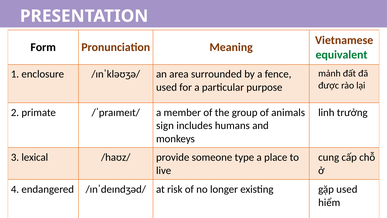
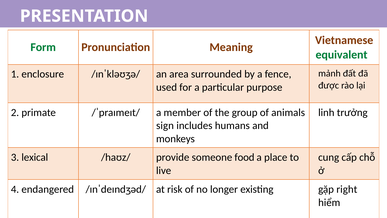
Form colour: black -> green (43, 47)
type: type -> food (244, 157)
gặp used: used -> right (347, 189)
